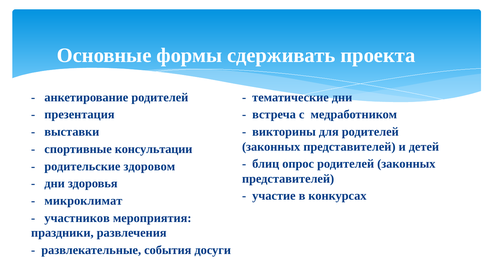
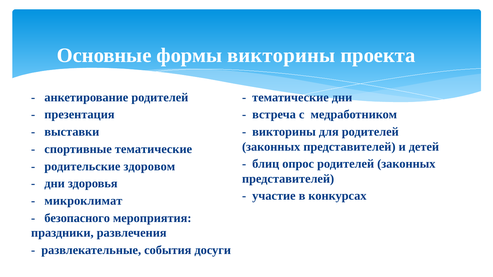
формы сдерживать: сдерживать -> викторины (281, 55)
спортивные консультации: консультации -> тематические (153, 149)
участников: участников -> безопасного (77, 218)
